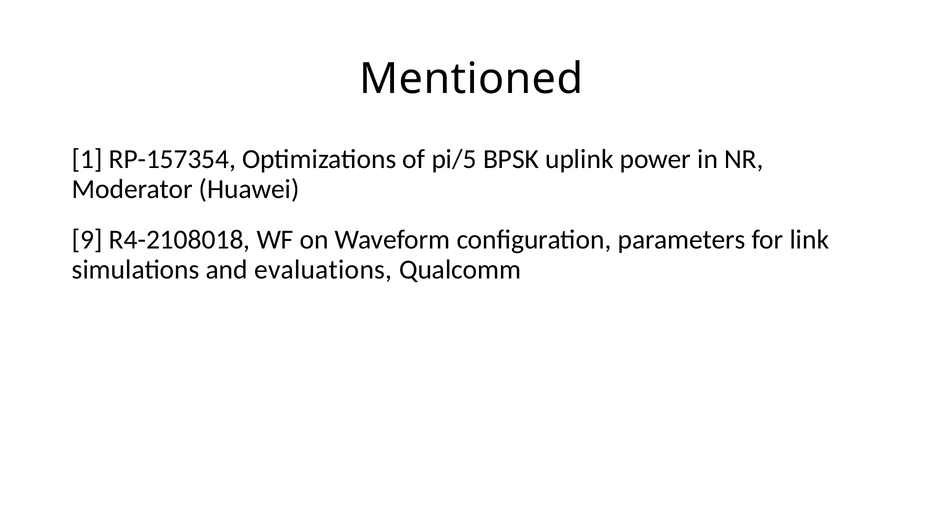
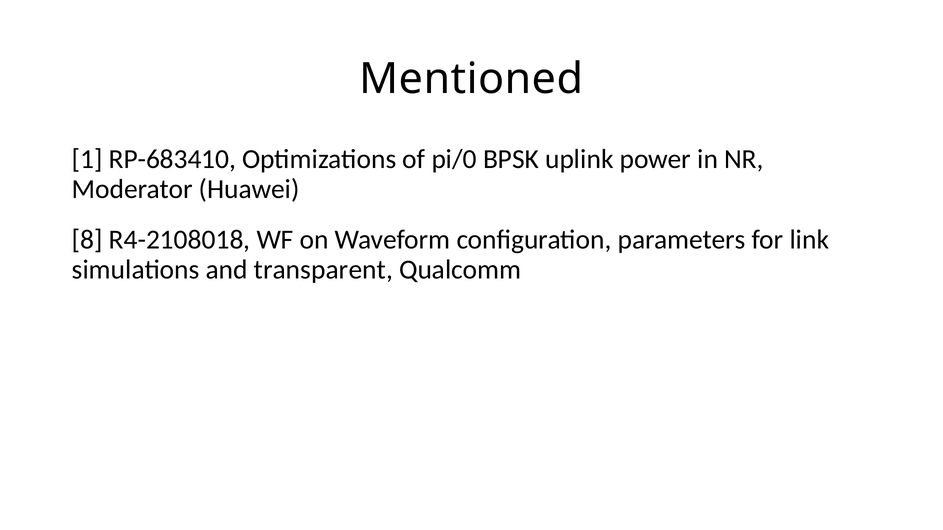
RP-157354: RP-157354 -> RP-683410 (172, 159)
pi/5: pi/5 -> pi/0 (454, 159)
9: 9 -> 8 (87, 240)
evaluations: evaluations -> transparent (323, 270)
